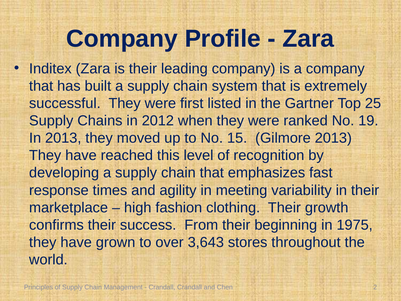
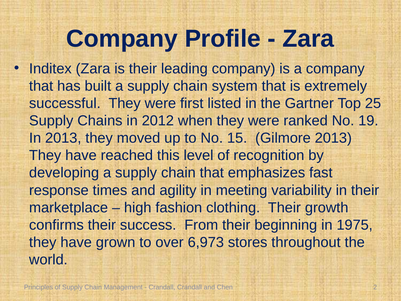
3,643: 3,643 -> 6,973 (206, 242)
